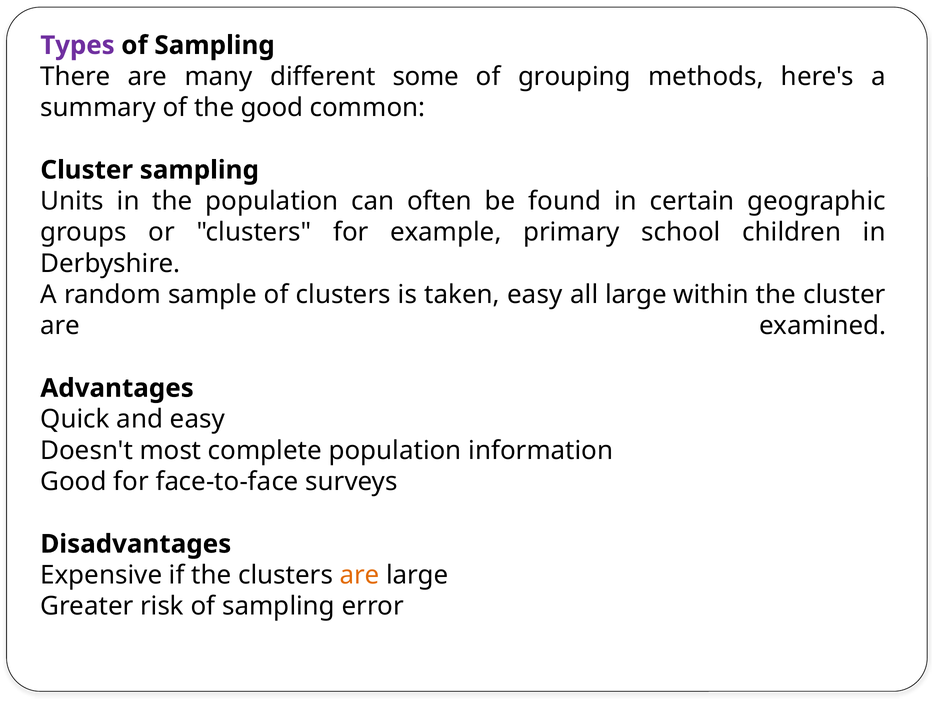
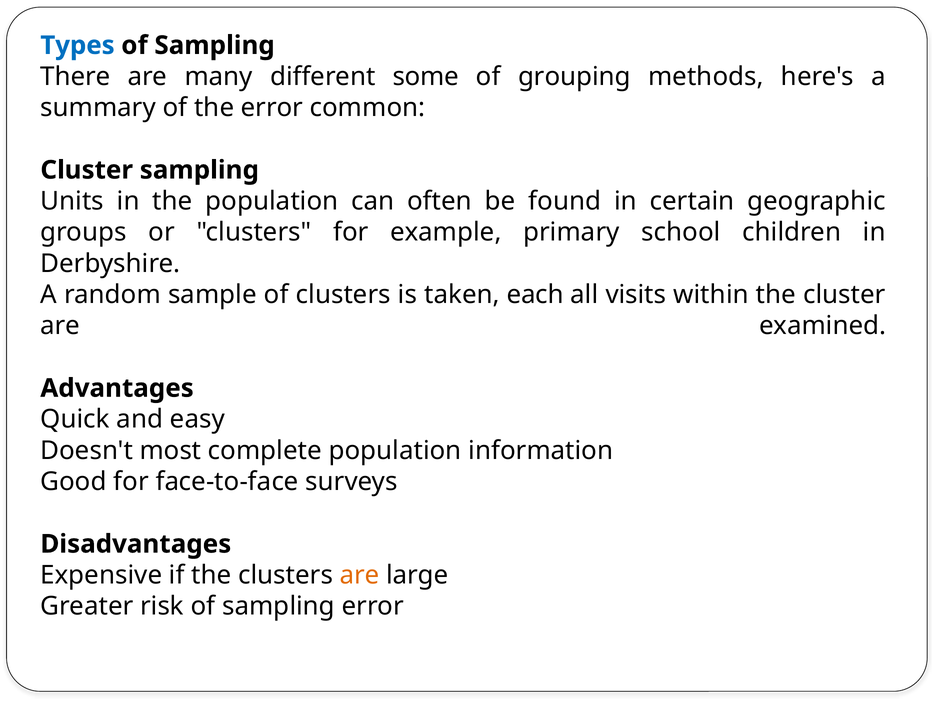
Types colour: purple -> blue (78, 45)
the good: good -> error (272, 108)
taken easy: easy -> each (535, 295)
all large: large -> visits (636, 295)
